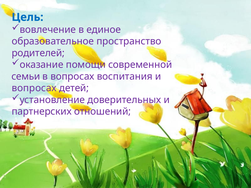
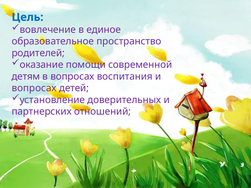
семьи: семьи -> детям (26, 77)
